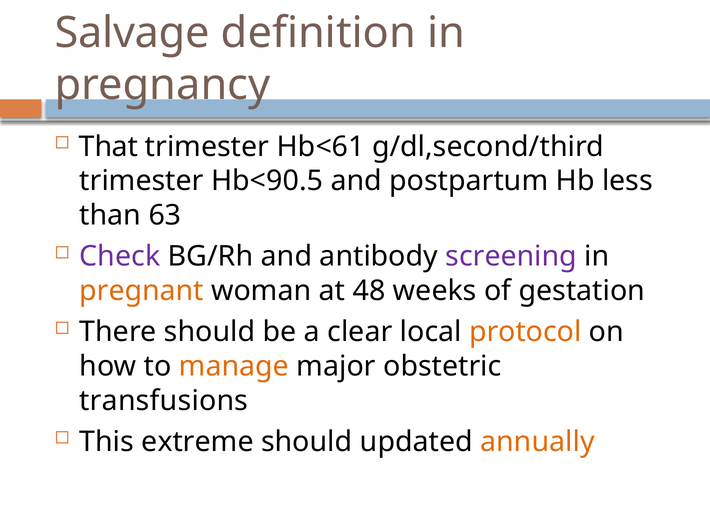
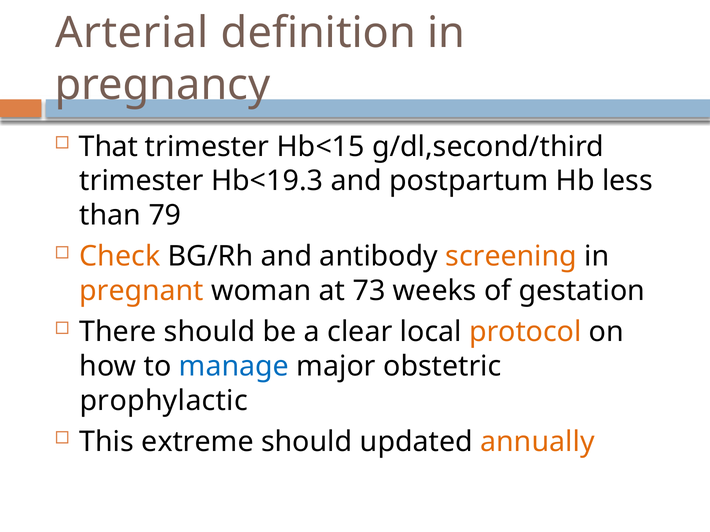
Salvage: Salvage -> Arterial (132, 33)
Hb<61: Hb<61 -> Hb<15 (321, 147)
Hb<90.5: Hb<90.5 -> Hb<19.3 (267, 181)
63: 63 -> 79 (165, 216)
Check colour: purple -> orange (120, 257)
screening colour: purple -> orange (511, 257)
48: 48 -> 73 (369, 291)
manage colour: orange -> blue (234, 367)
transfusions: transfusions -> prophylactic (164, 401)
